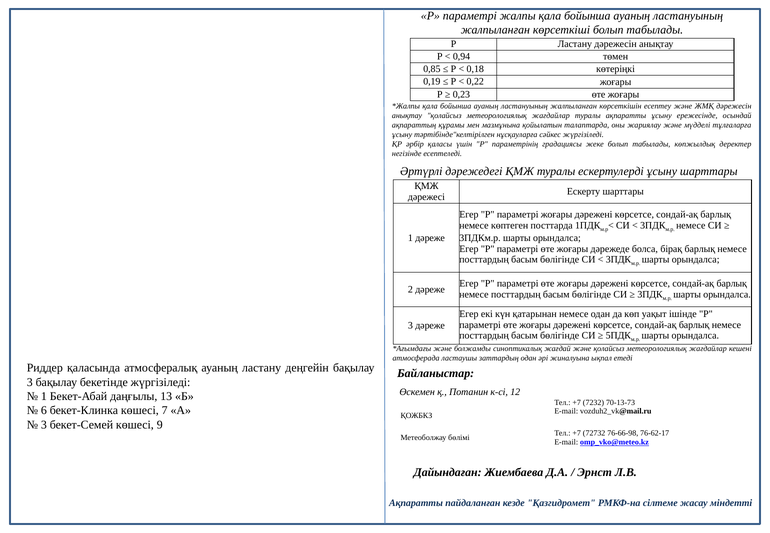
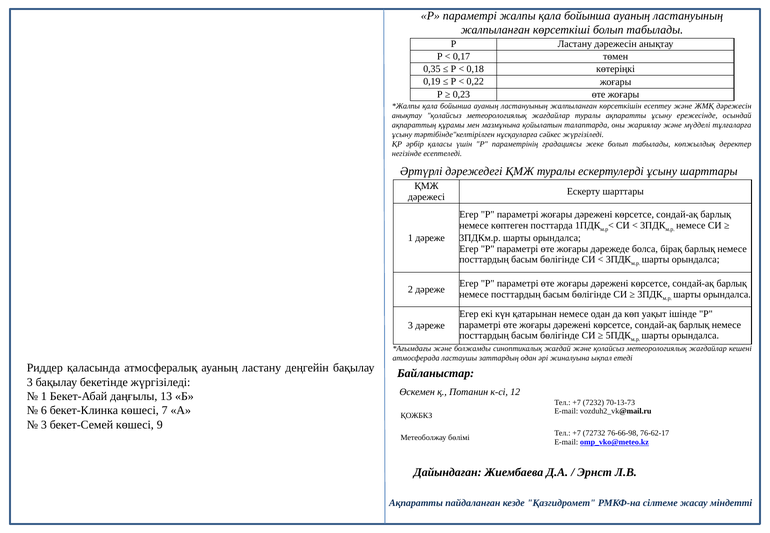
0,94: 0,94 -> 0,17 (462, 56)
0,85: 0,85 -> 0,35 (432, 69)
